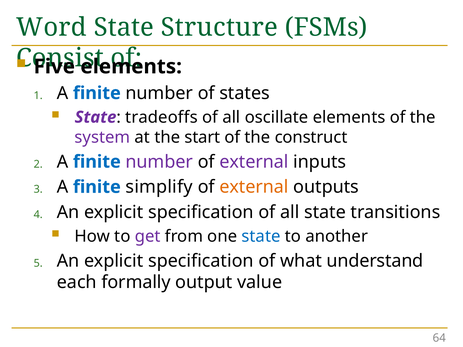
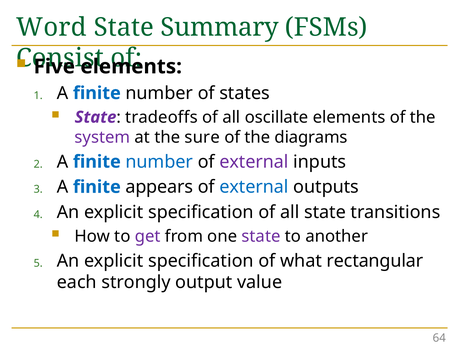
Structure: Structure -> Summary (220, 27)
start: start -> sure (202, 137)
construct: construct -> diagrams (311, 137)
number colour: purple -> blue (159, 162)
simplify: simplify -> appears (159, 187)
external colour: orange -> blue (254, 187)
state colour: blue -> purple (261, 236)
understand: understand -> rectangular (375, 261)
formally: formally -> strongly (136, 283)
